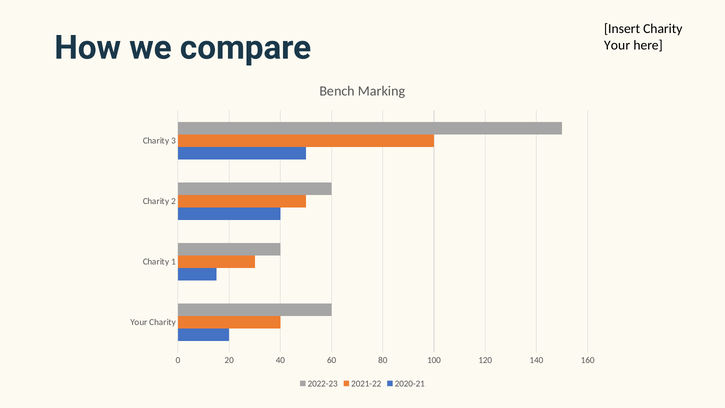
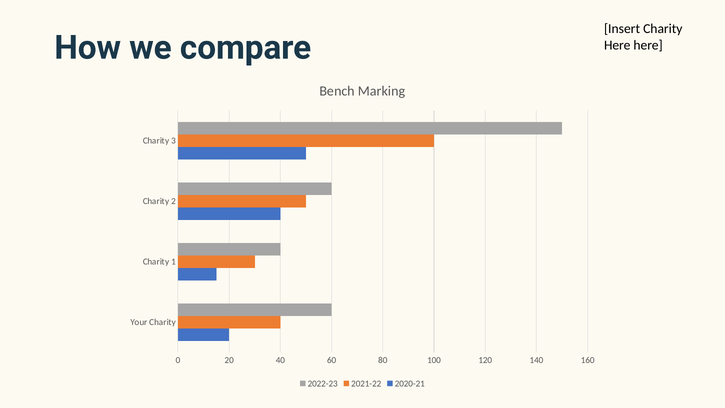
Your: Your -> Here (617, 45)
